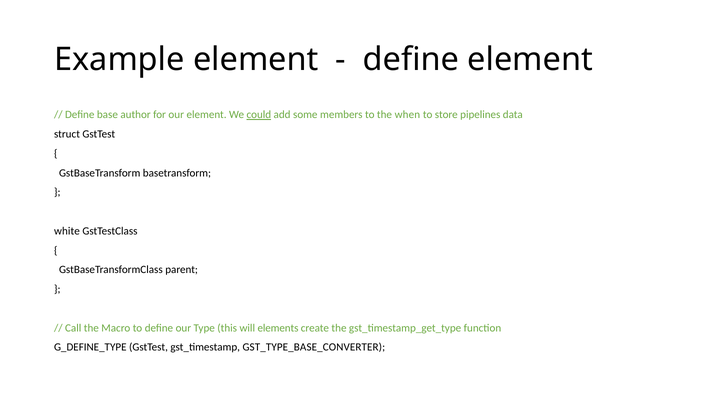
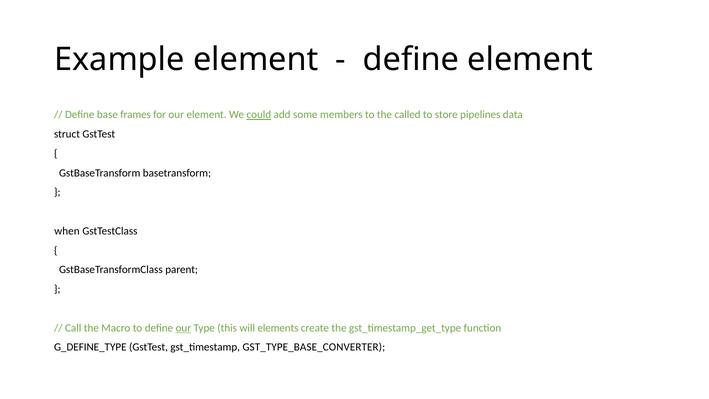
author: author -> frames (136, 115)
when: when -> called (408, 115)
white: white -> when (67, 231)
our underline: none -> present (183, 328)
